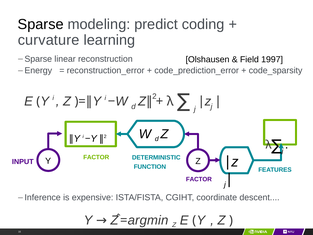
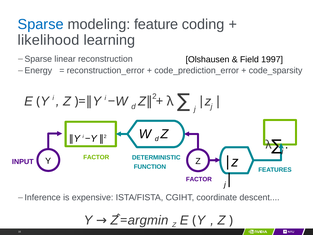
Sparse colour: black -> blue (41, 24)
predict: predict -> feature (156, 24)
curvature: curvature -> likelihood (49, 40)
